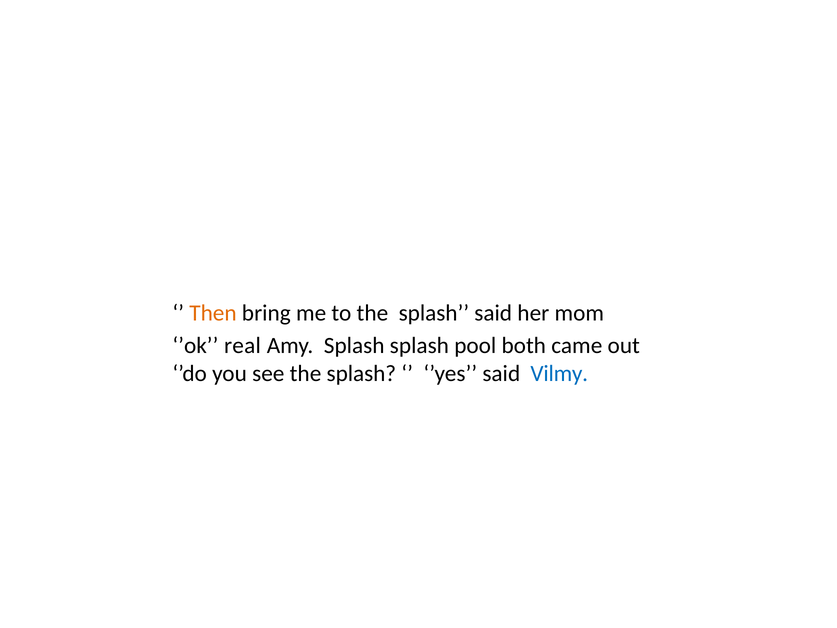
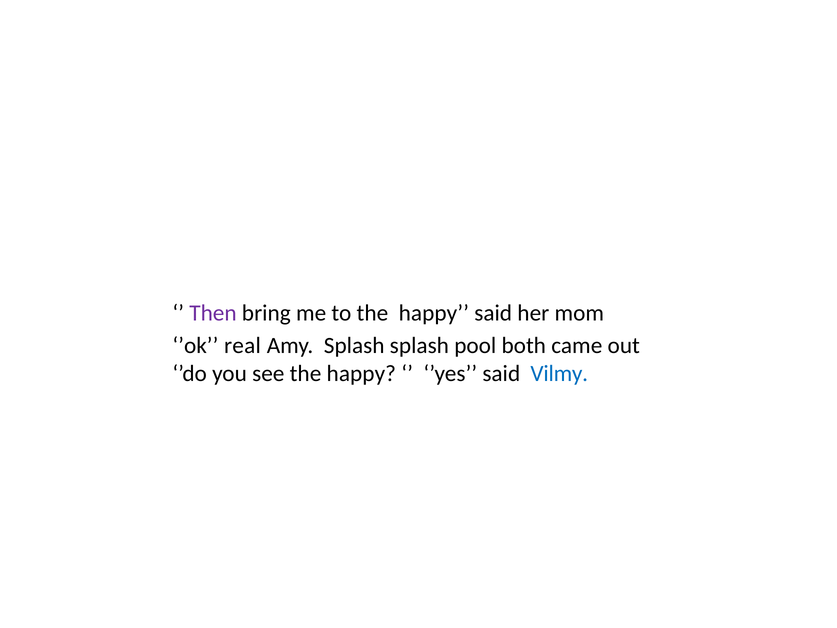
Then colour: orange -> purple (213, 313)
to the splash: splash -> happy (434, 313)
see the splash: splash -> happy (361, 373)
